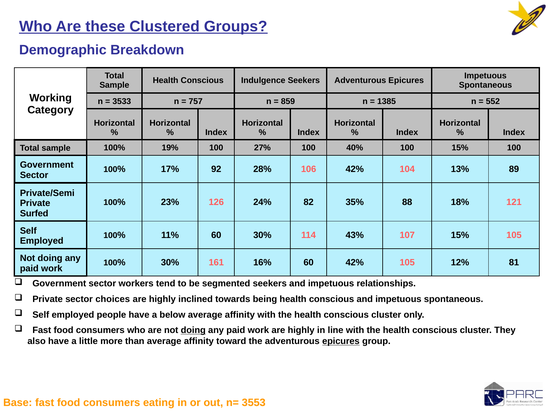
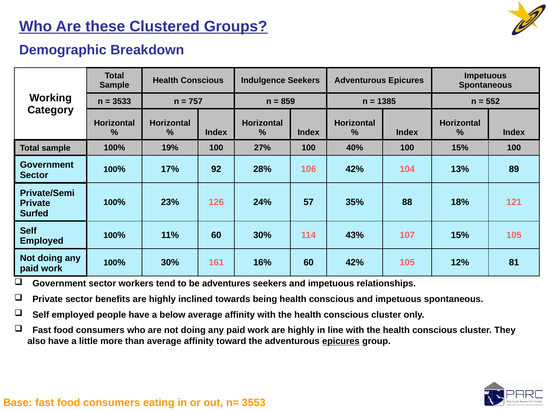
82: 82 -> 57 (309, 202)
segmented: segmented -> adventures (226, 284)
choices: choices -> benefits (113, 299)
doing underline: present -> none (193, 330)
